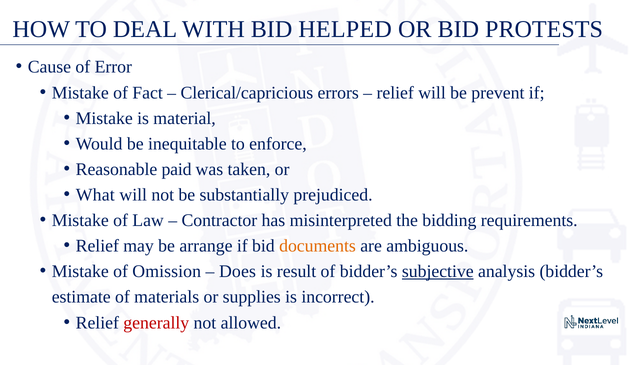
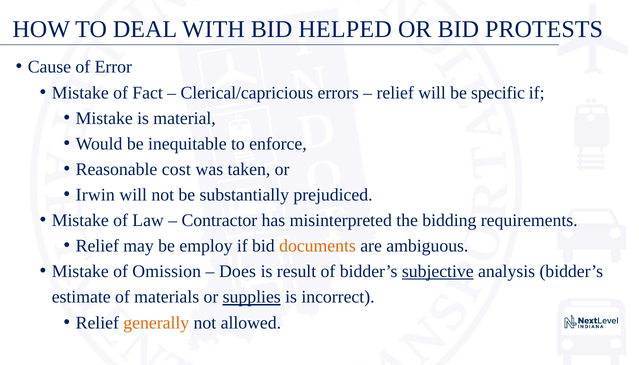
prevent: prevent -> specific (498, 93)
paid: paid -> cost (176, 169)
What: What -> Irwin (95, 195)
arrange: arrange -> employ (206, 246)
supplies underline: none -> present (252, 297)
generally colour: red -> orange (156, 323)
